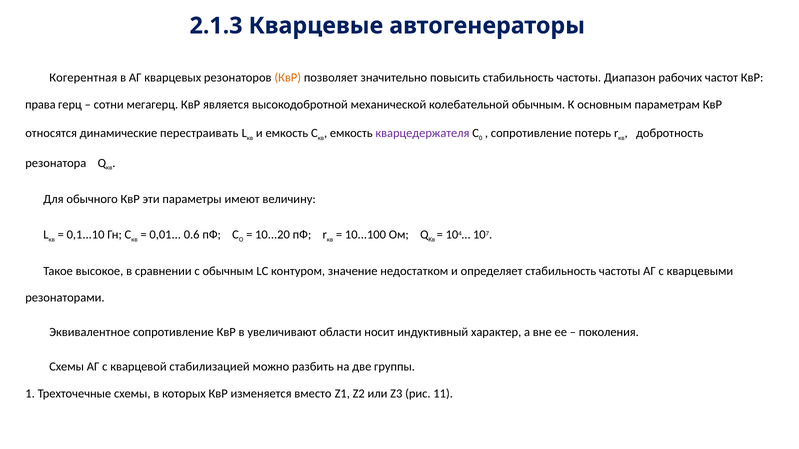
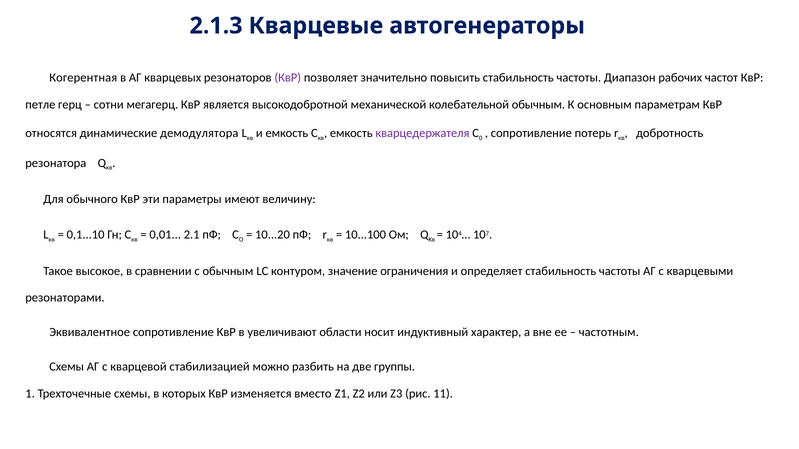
КвР colour: orange -> purple (288, 78)
права: права -> петле (40, 105)
перестраивать: перестраивать -> демодулятора (199, 133)
0.6: 0.6 -> 2.1 (192, 235)
недостатком: недостатком -> ограничения (414, 271)
поколения: поколения -> частотным (609, 333)
